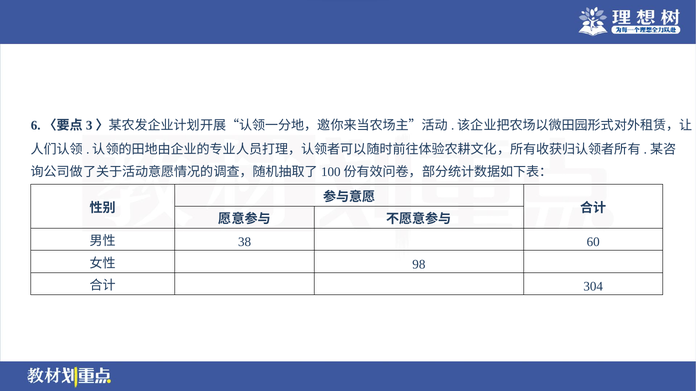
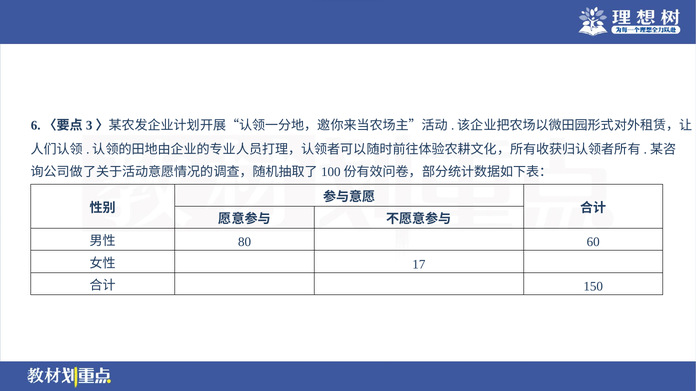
38: 38 -> 80 (245, 242)
98: 98 -> 17 (419, 265)
304: 304 -> 150 (593, 287)
